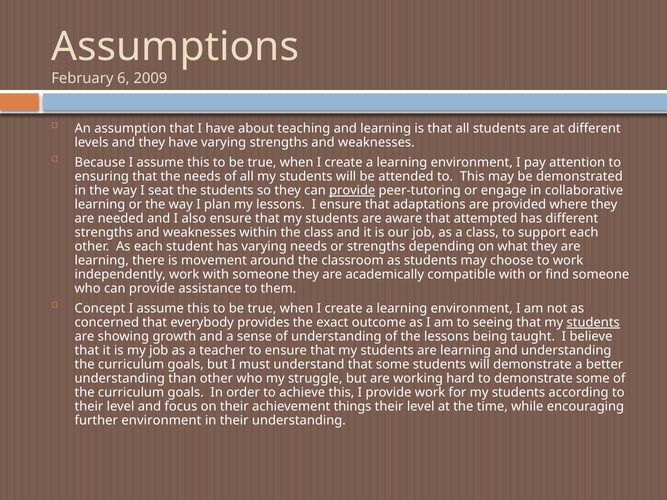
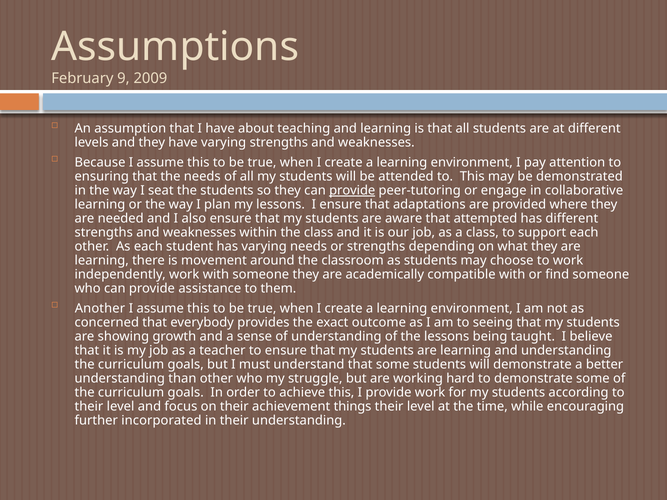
6: 6 -> 9 (123, 78)
Concept: Concept -> Another (100, 309)
students underline: present -> none (593, 323)
further environment: environment -> incorporated (161, 421)
